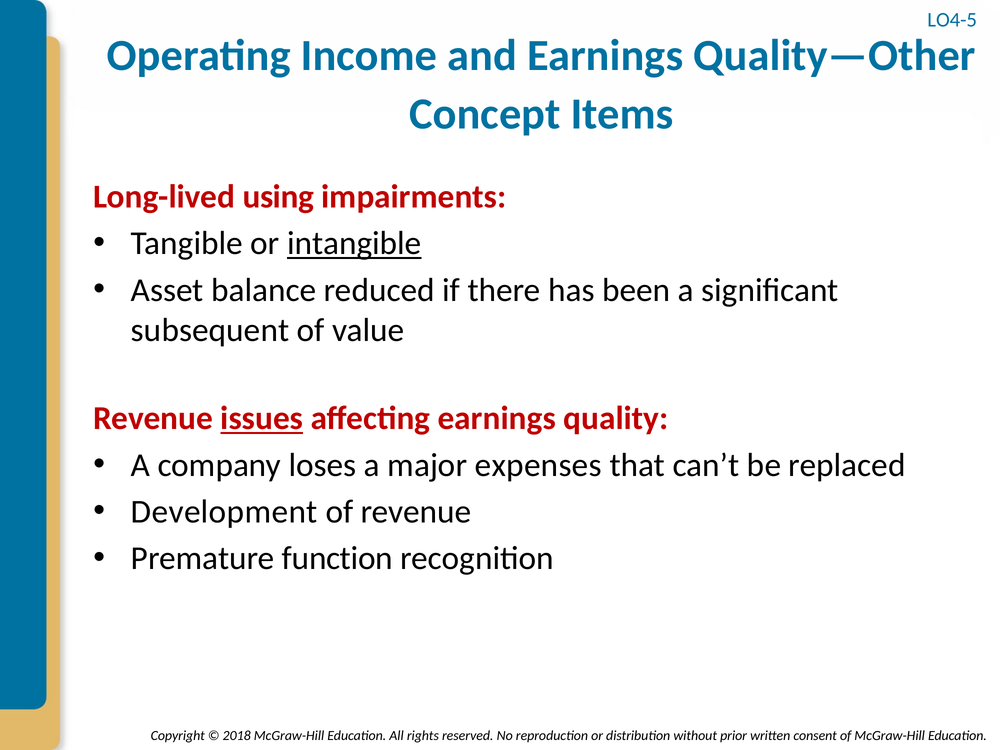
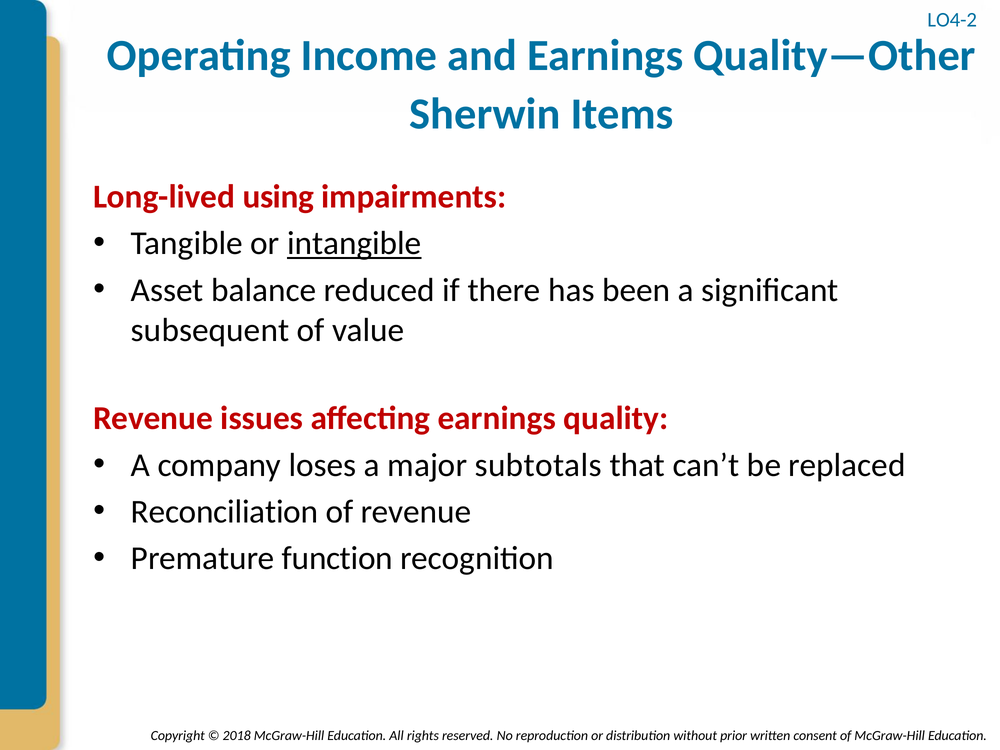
LO4-5: LO4-5 -> LO4-2 (952, 20)
Concept: Concept -> Sherwin (485, 114)
issues underline: present -> none (262, 418)
expenses: expenses -> subtotals (538, 465)
Development: Development -> Reconciliation (225, 512)
